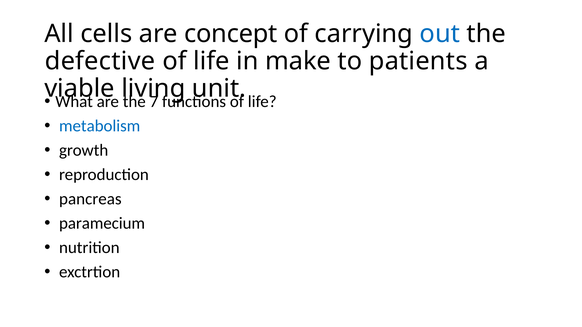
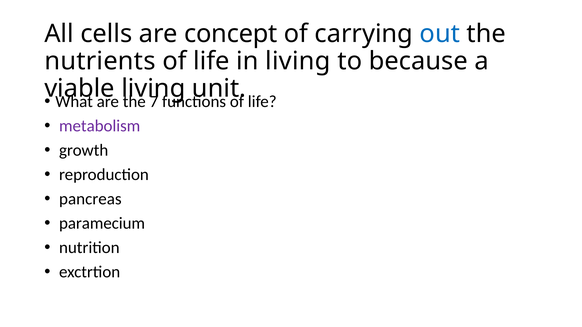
defective: defective -> nutrients (100, 61)
in make: make -> living (298, 61)
patients: patients -> because (418, 61)
metabolism colour: blue -> purple (100, 126)
